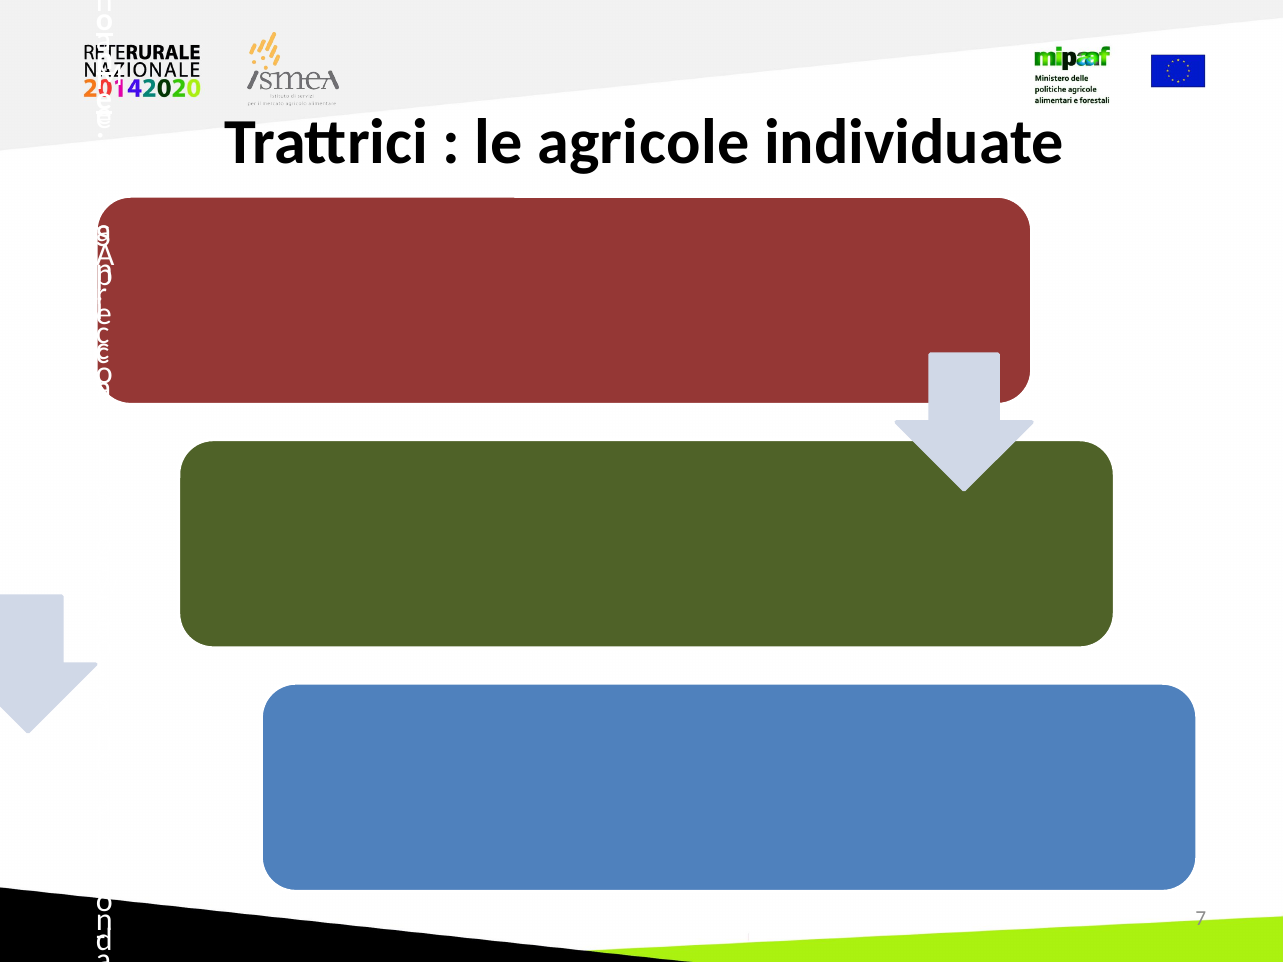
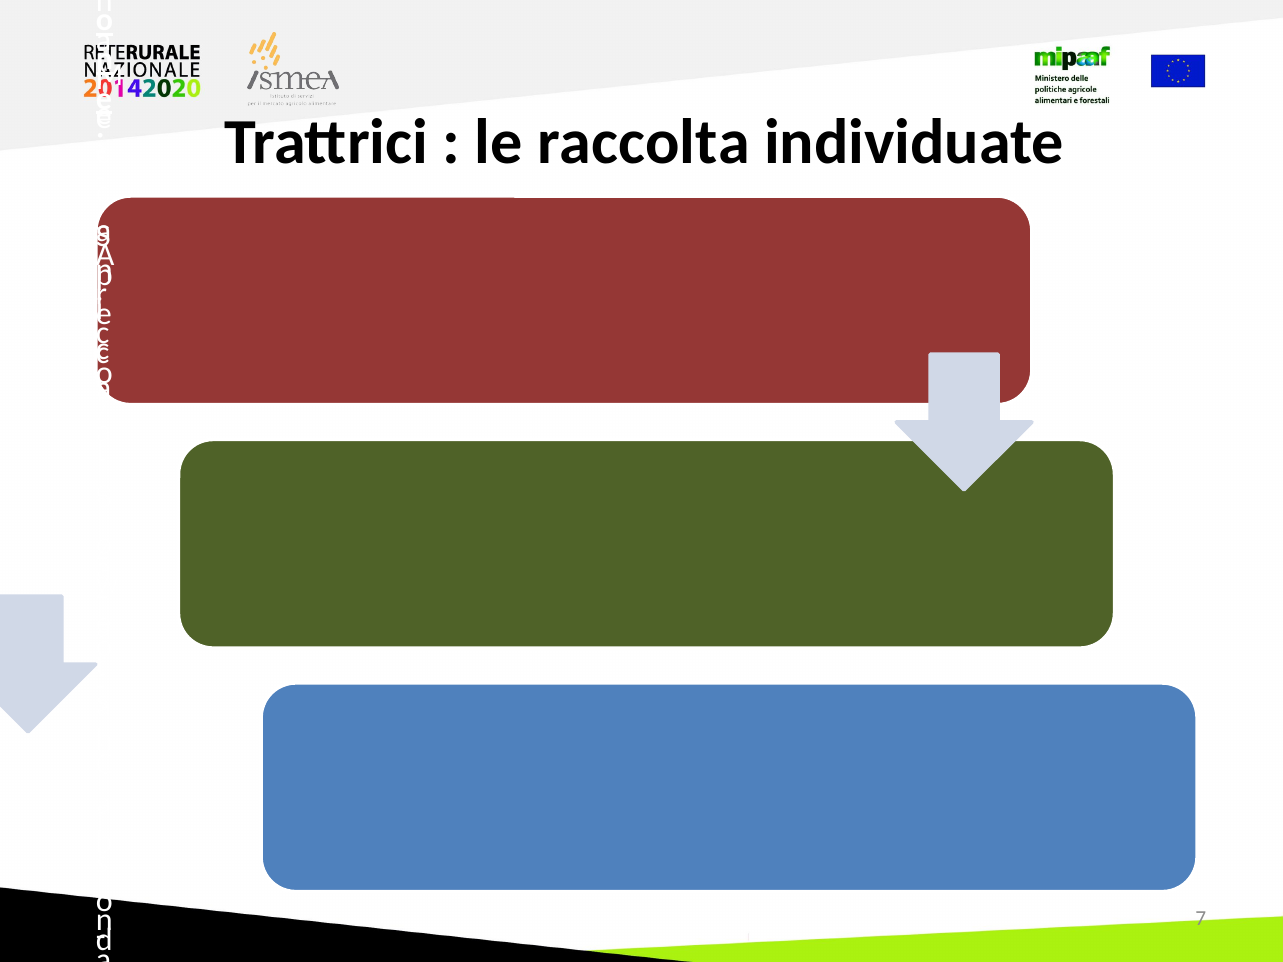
agricole: agricole -> raccolta (643, 142)
